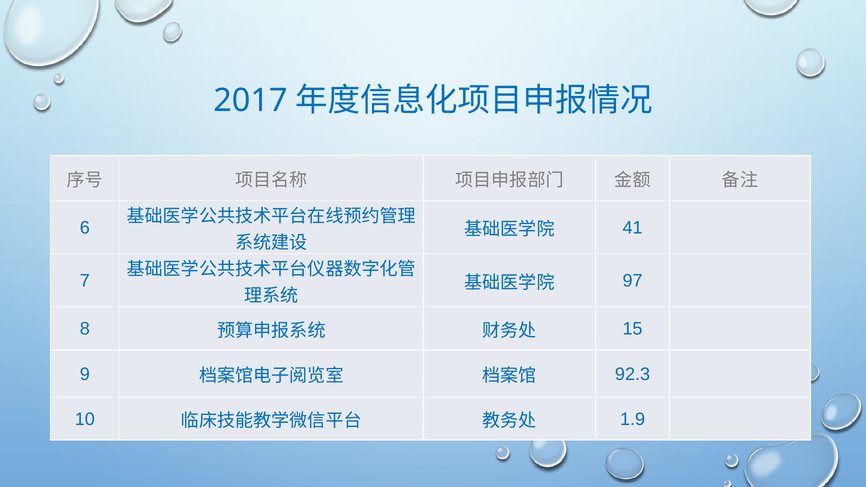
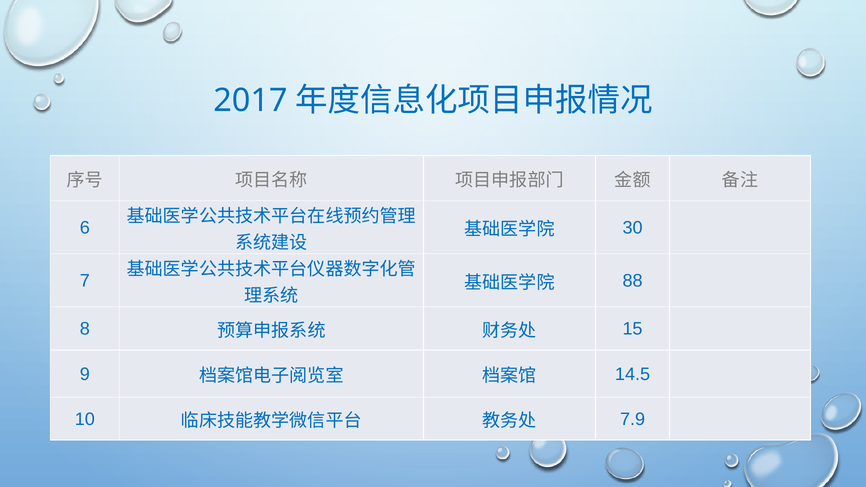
41: 41 -> 30 (633, 228)
97: 97 -> 88 (633, 281)
92.3: 92.3 -> 14.5 (633, 374)
1.9: 1.9 -> 7.9 (633, 419)
